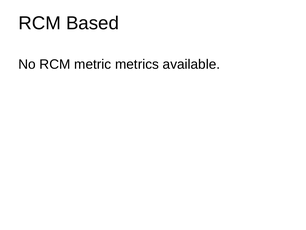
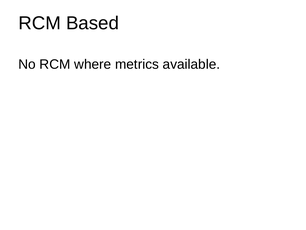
metric: metric -> where (93, 64)
